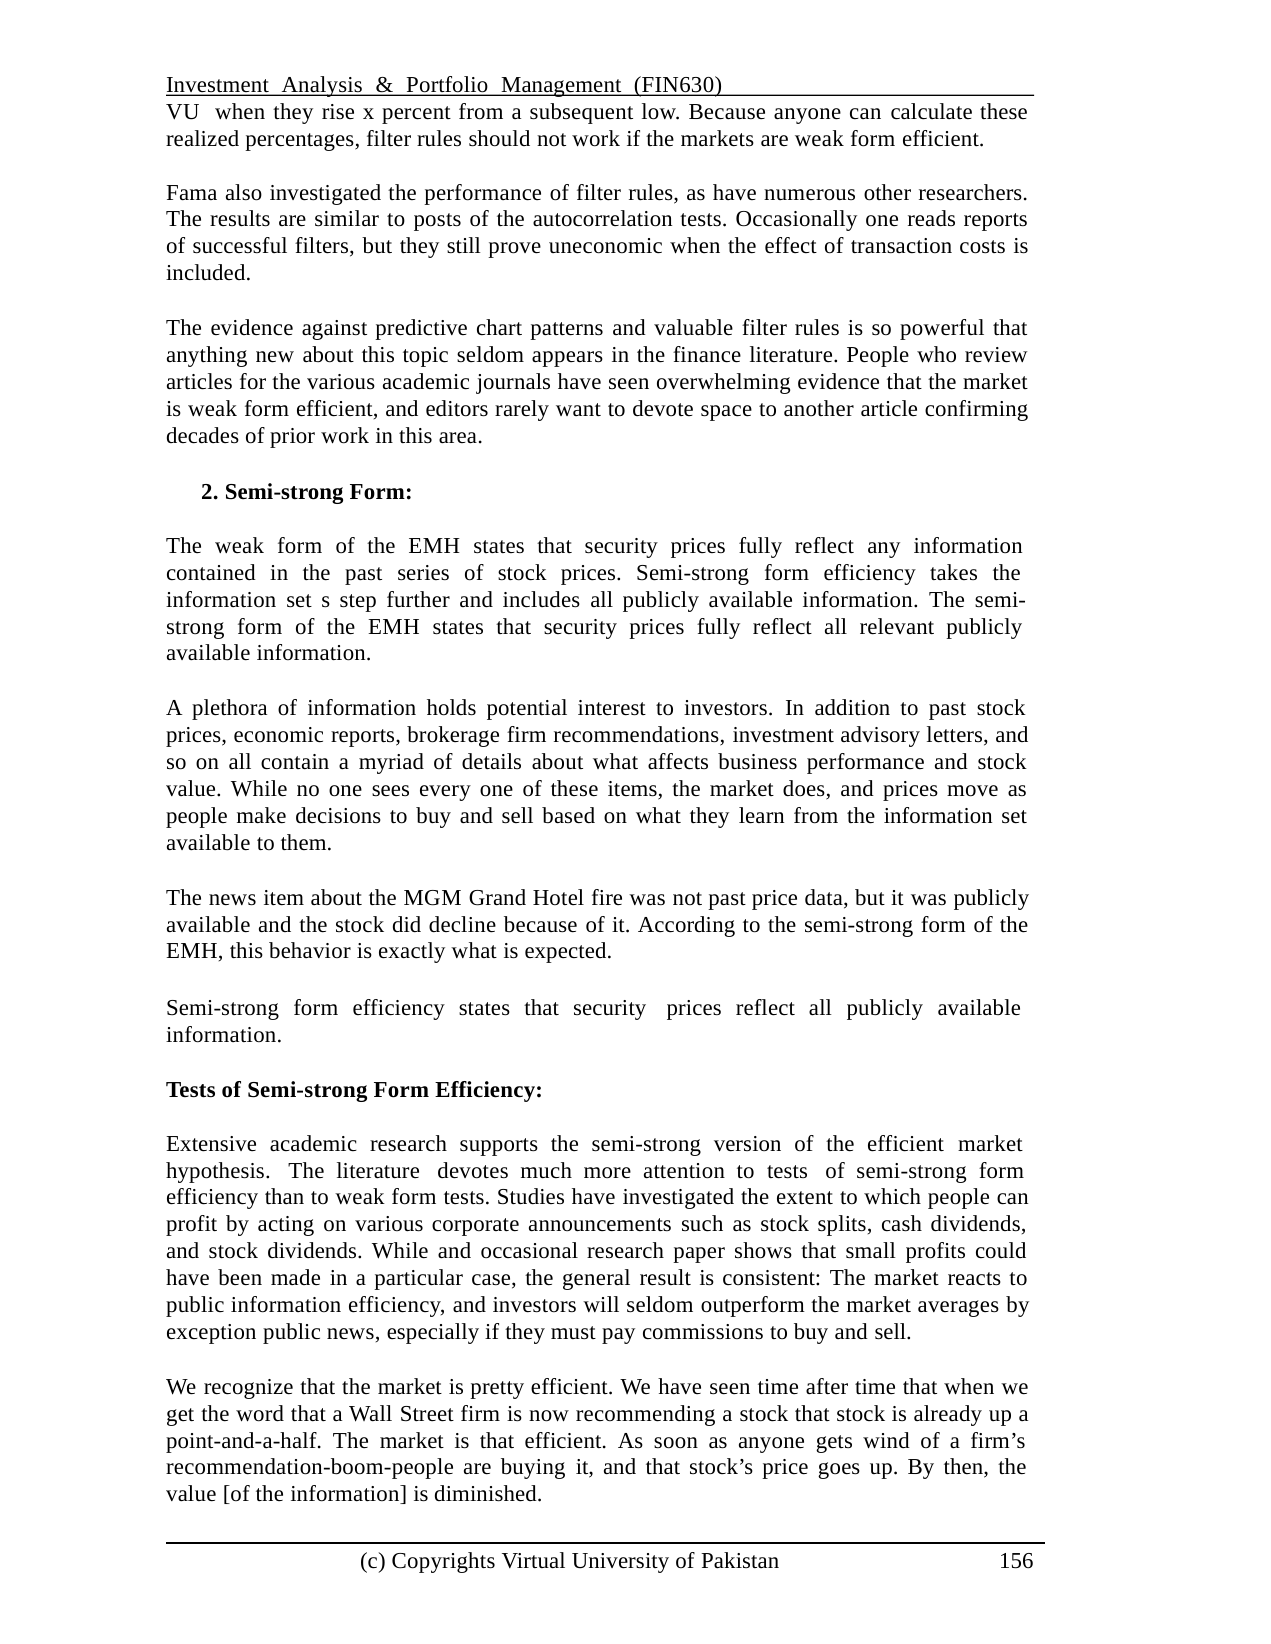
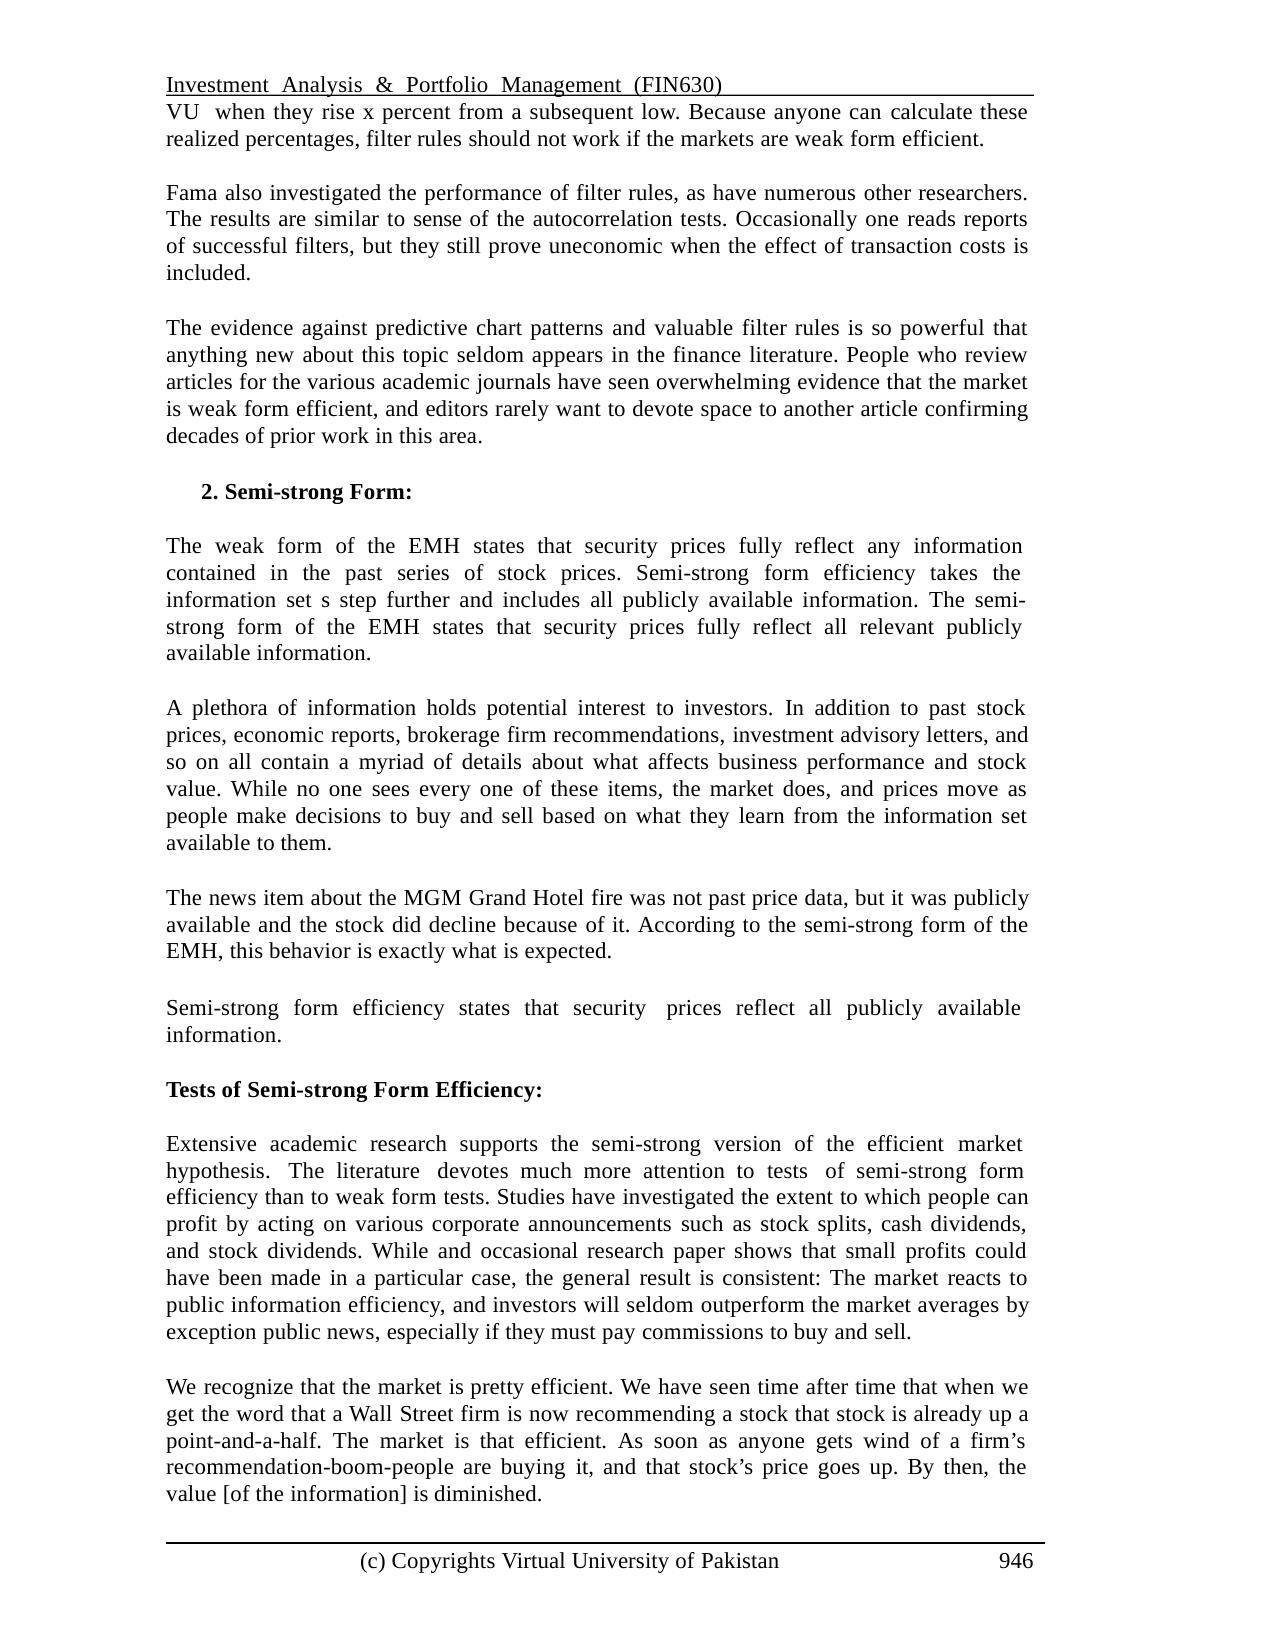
posts: posts -> sense (438, 220)
156: 156 -> 946 (1016, 1561)
